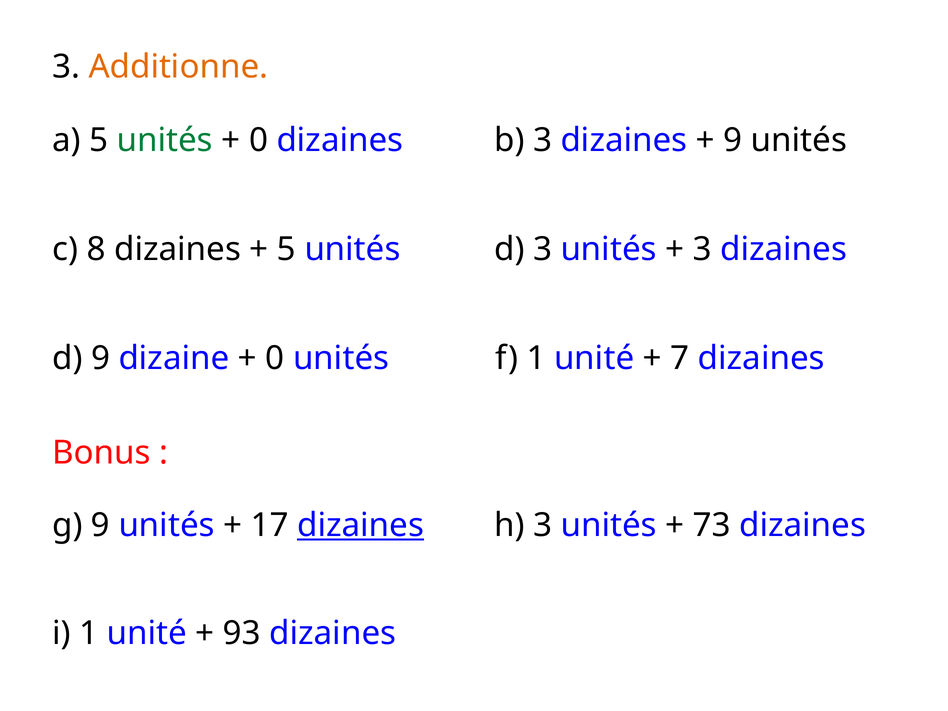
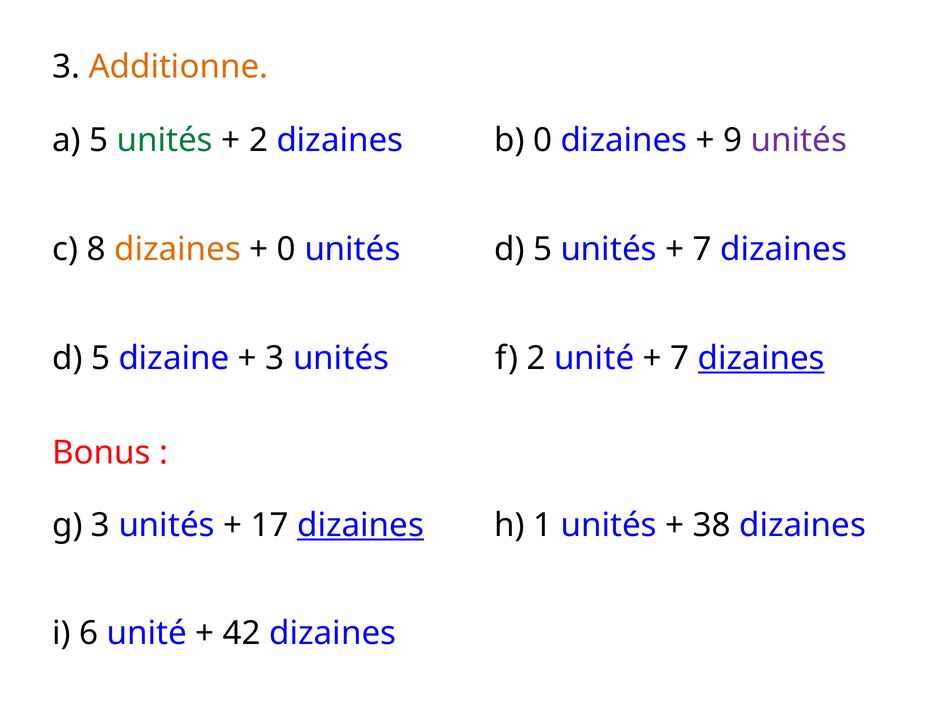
0: 0 -> 2 (258, 140)
b 3: 3 -> 0 (543, 140)
unités colour: black -> purple (799, 140)
dizaines colour: black -> orange (178, 249)
5: 5 -> 0 (286, 249)
unités d 3: 3 -> 5 (543, 249)
3: 3 -> 7 (702, 249)
9: 9 -> 5 (101, 358)
0: 0 -> 3 (275, 358)
f 1: 1 -> 2 (536, 358)
dizaines underline: none -> present (761, 358)
g 9: 9 -> 3 (100, 525)
h 3: 3 -> 1 (543, 525)
73: 73 -> 38 (712, 525)
i 1: 1 -> 6 (89, 633)
93: 93 -> 42 (242, 633)
